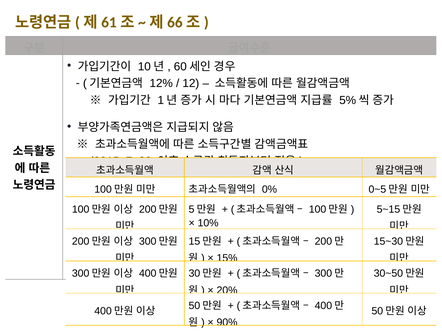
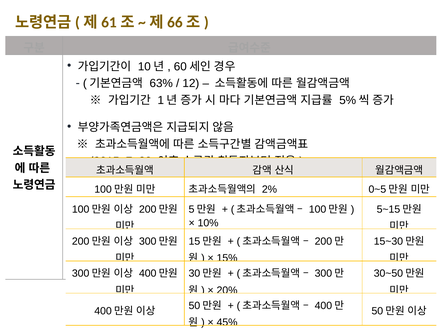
12%: 12% -> 63% (161, 83)
0%: 0% -> 2% (269, 189)
90%: 90% -> 45% (227, 322)
